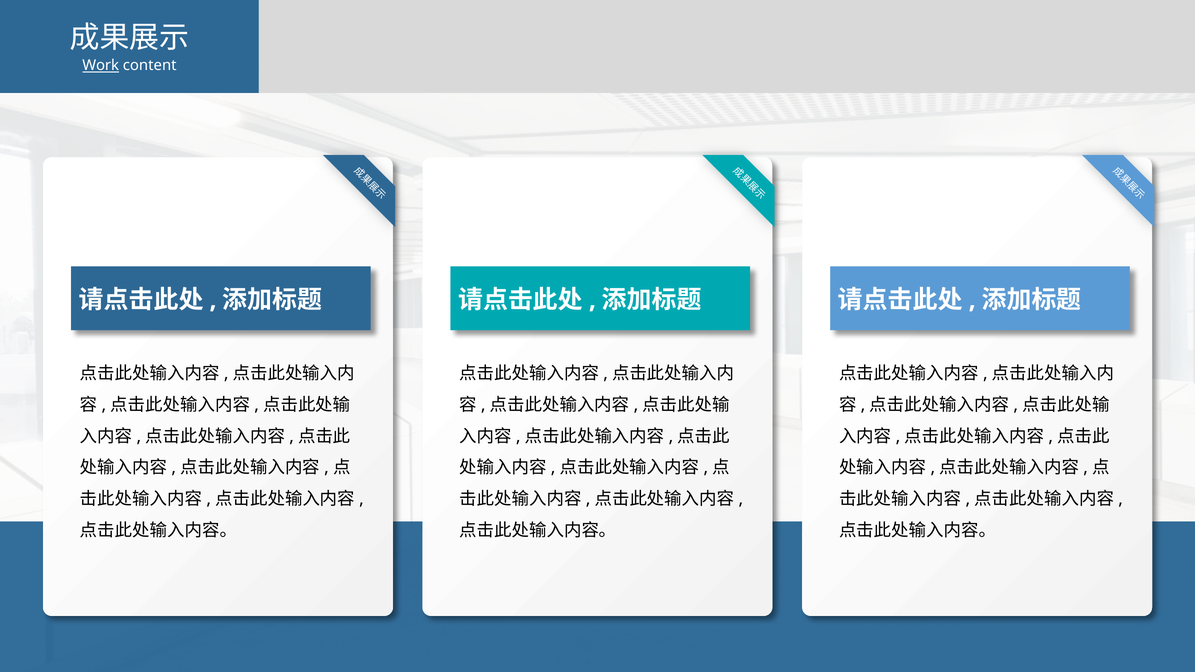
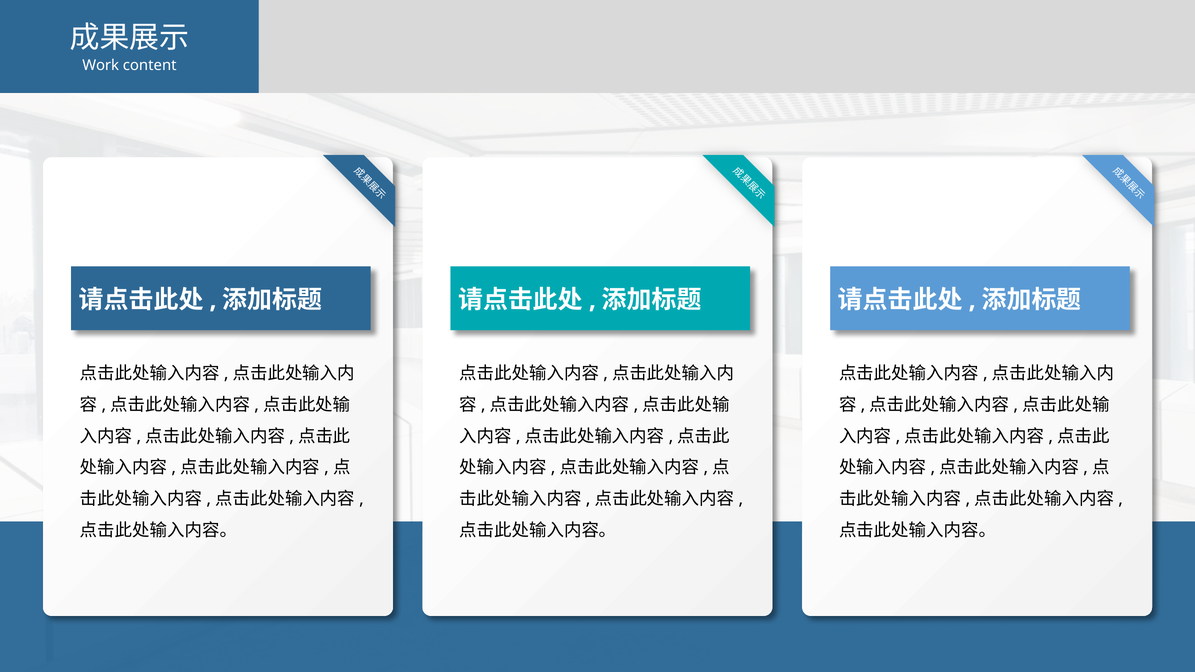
Work underline: present -> none (101, 66)
